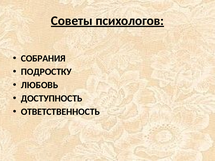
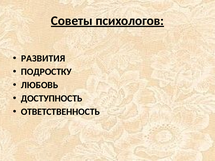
СОБРАНИЯ: СОБРАНИЯ -> РАЗВИТИЯ (43, 58)
